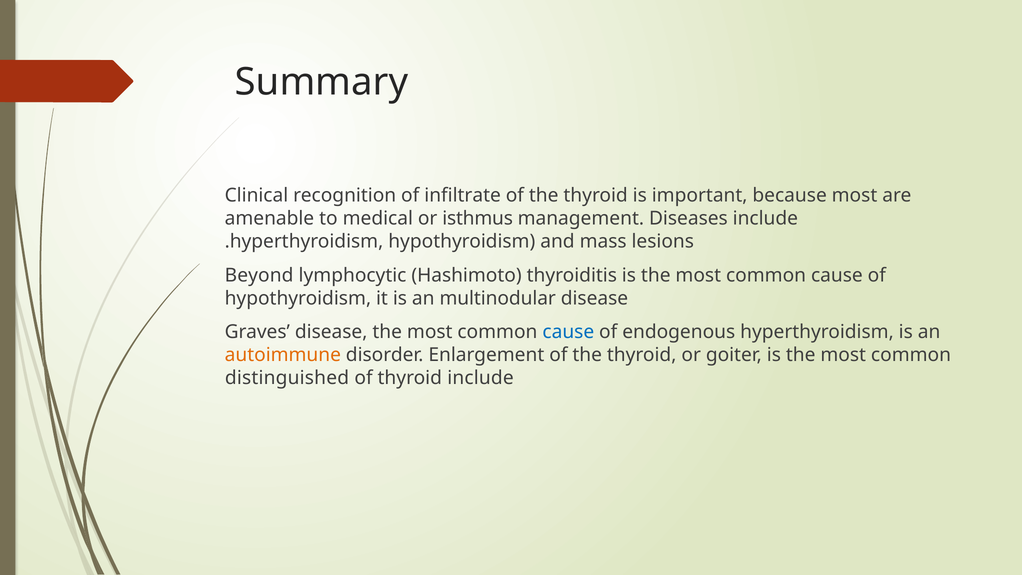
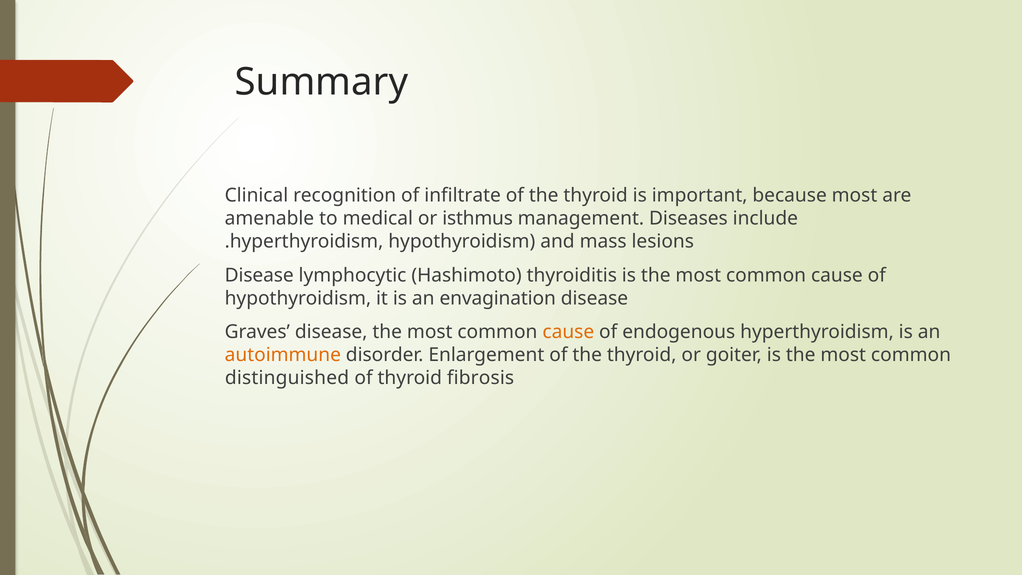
Beyond: Beyond -> Disease (259, 275)
multinodular: multinodular -> envagination (498, 298)
cause colour: blue -> orange (568, 332)
thyroid include: include -> fibrosis (481, 378)
